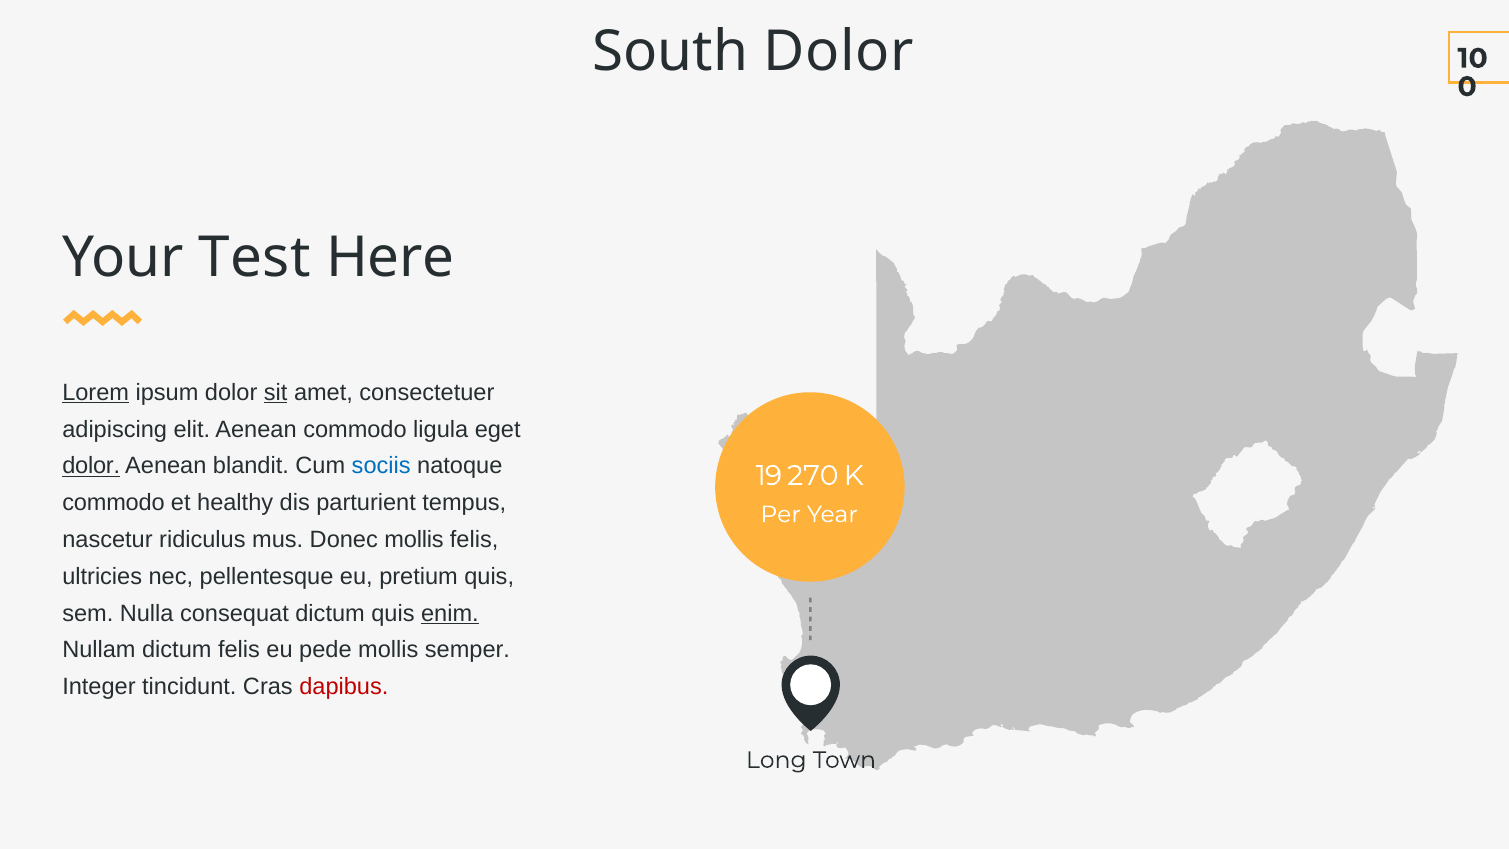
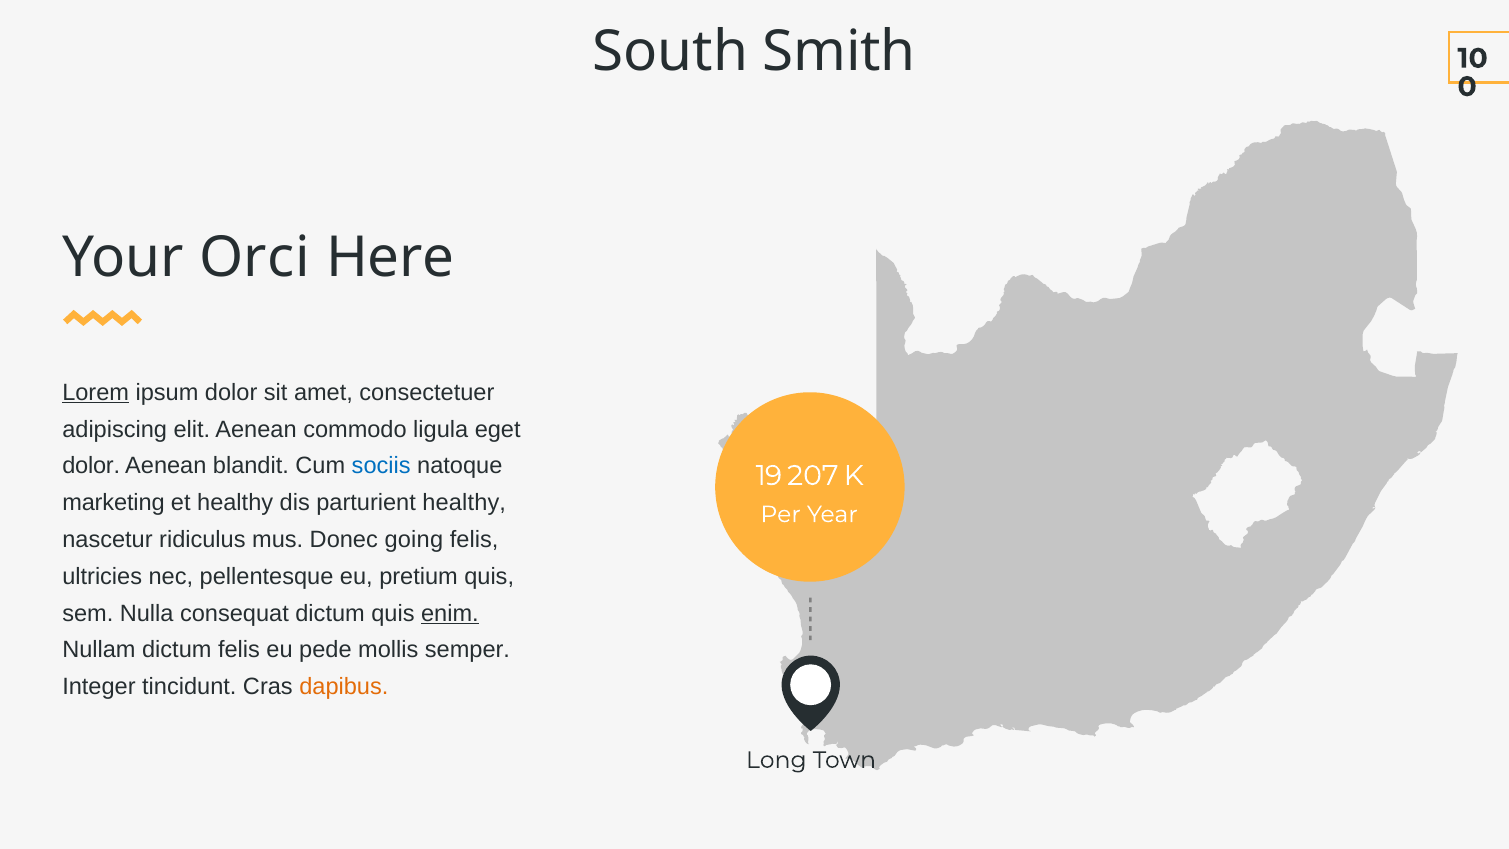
South Dolor: Dolor -> Smith (839, 52)
Test: Test -> Orci (255, 257)
sit underline: present -> none (276, 392)
dolor underline: present -> none (91, 466)
270: 270 -> 207 (813, 476)
commodo: commodo -> marketing (113, 503)
parturient tempus: tempus -> healthy (464, 503)
Donec mollis: mollis -> going (414, 540)
dapibus colour: red -> orange (344, 687)
